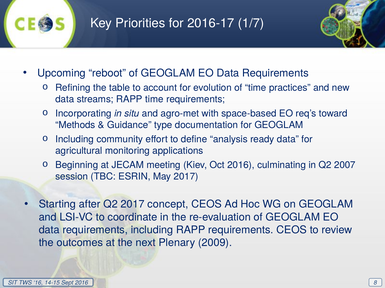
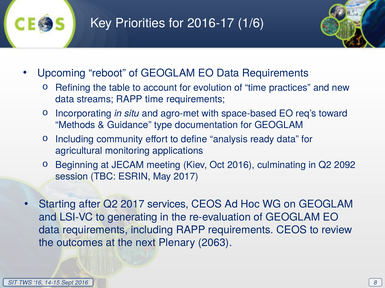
1/7: 1/7 -> 1/6 (251, 23)
2007: 2007 -> 2092 (345, 165)
concept: concept -> services (168, 205)
coordinate: coordinate -> generating (133, 218)
2009: 2009 -> 2063 (215, 243)
